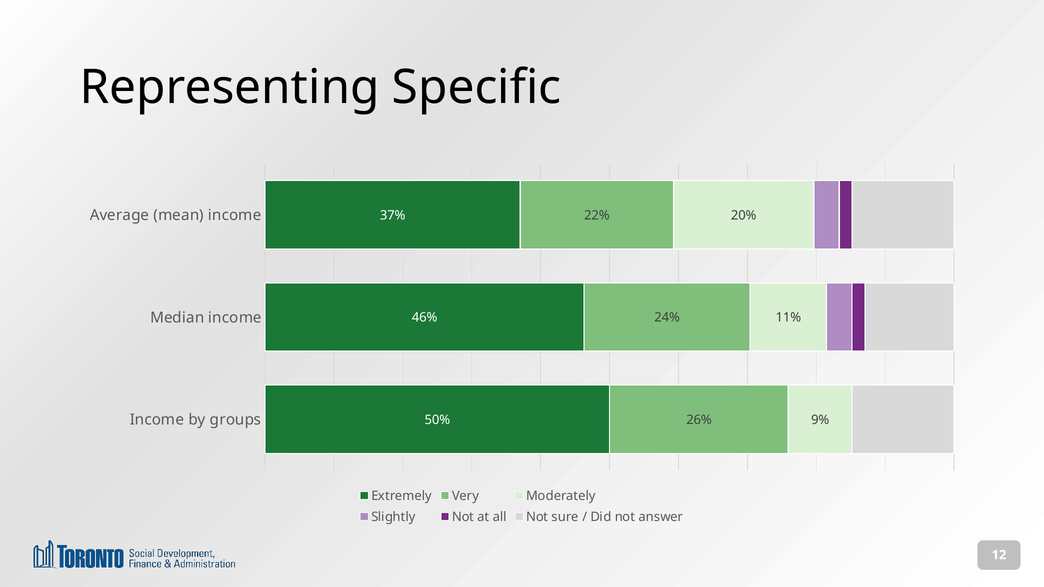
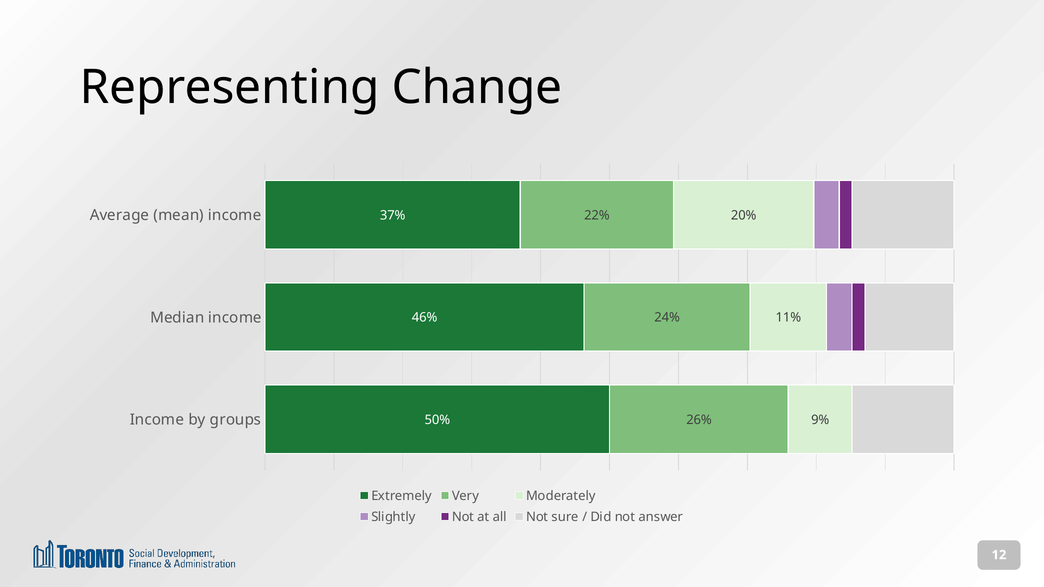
Specific: Specific -> Change (477, 88)
